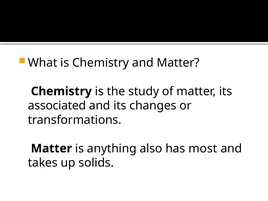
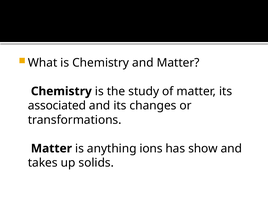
also: also -> ions (151, 148)
most: most -> show (203, 148)
